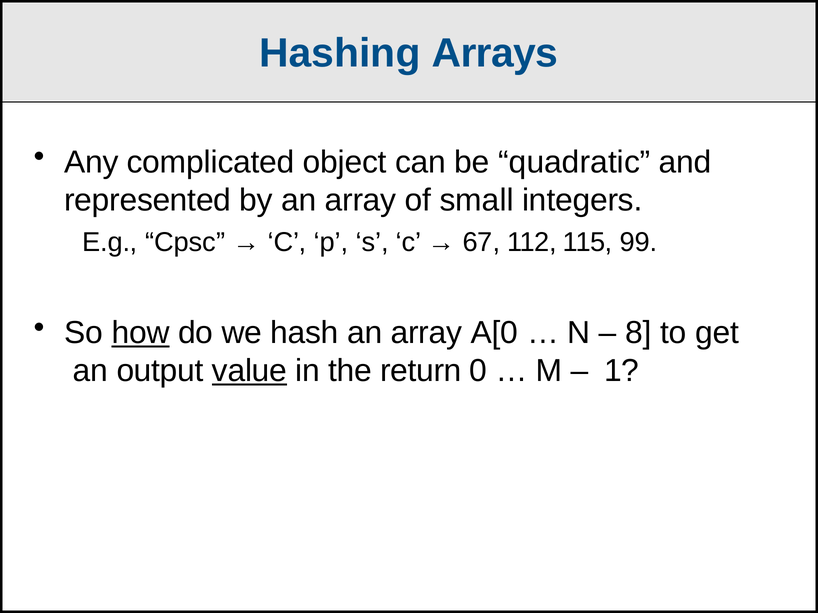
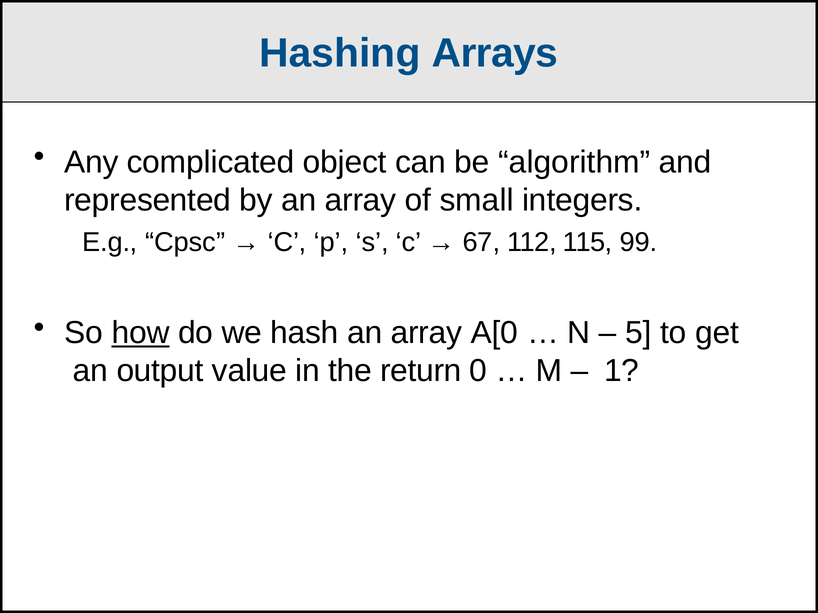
quadratic: quadratic -> algorithm (574, 162)
8: 8 -> 5 (638, 333)
value underline: present -> none (250, 371)
